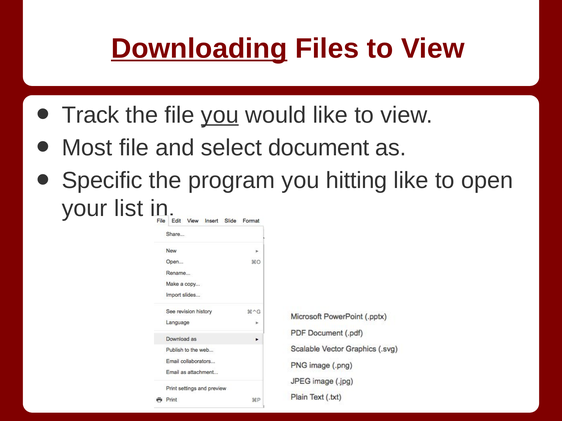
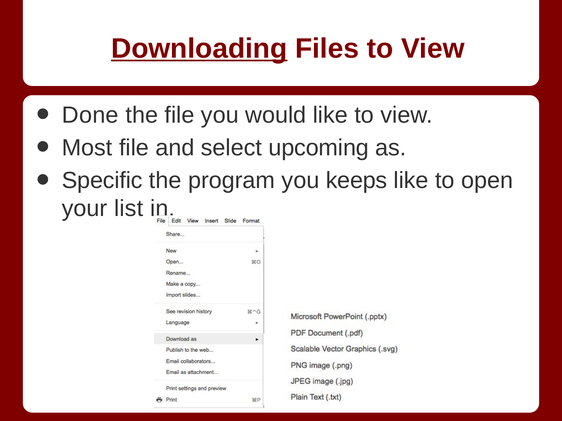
Track: Track -> Done (90, 115)
you underline: present -> none (220, 115)
document: document -> upcoming (319, 148)
hitting: hitting -> keeps (357, 181)
